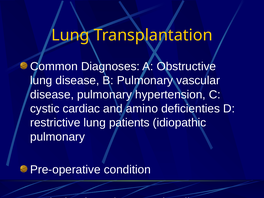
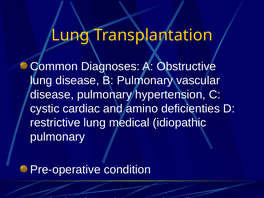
patients: patients -> medical (129, 123)
